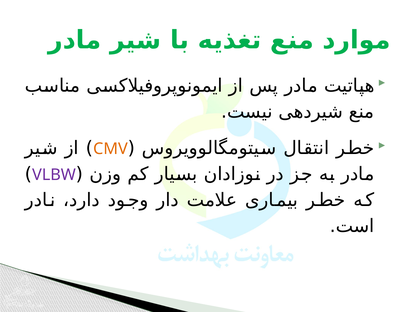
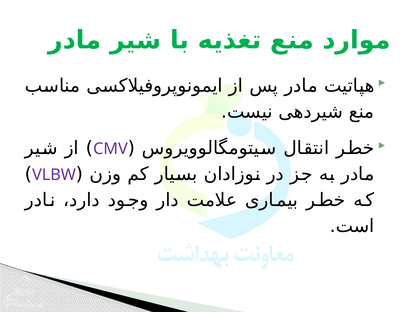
CMV colour: orange -> purple (110, 149)
